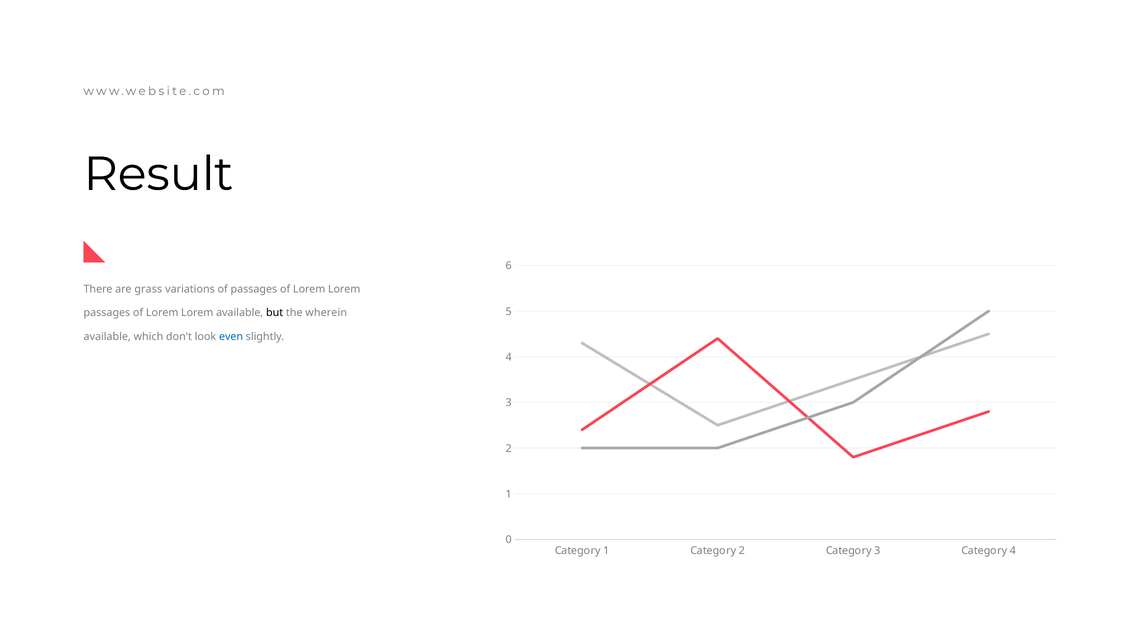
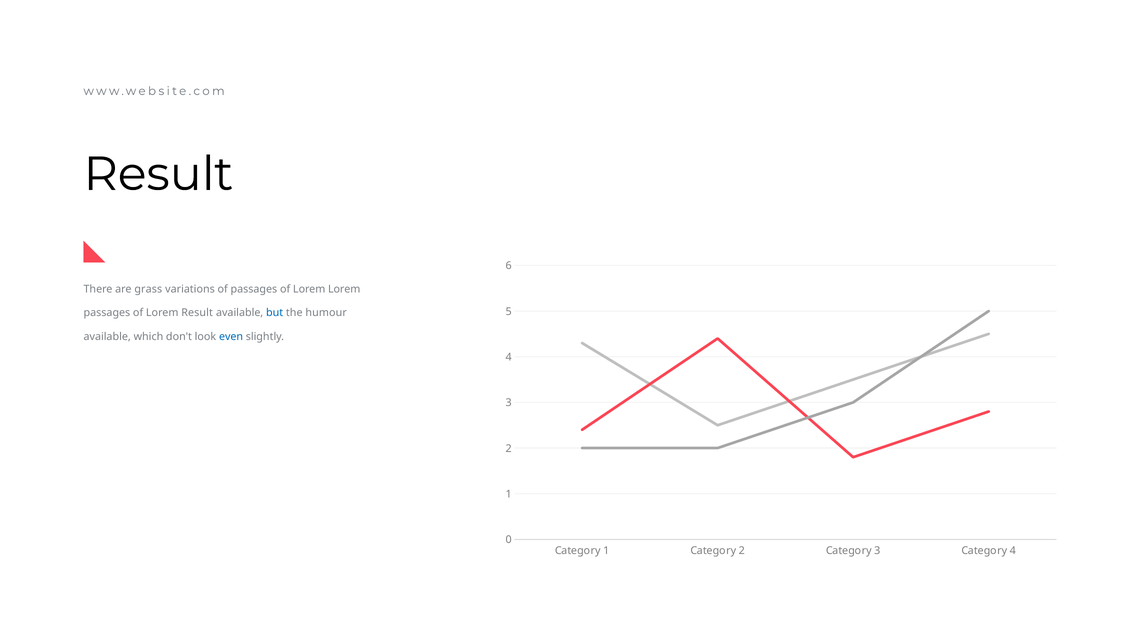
Lorem: Lorem -> Result (197, 313)
but colour: black -> blue (275, 313)
wherein: wherein -> humour (326, 313)
